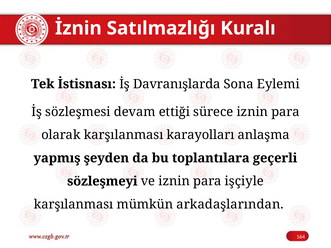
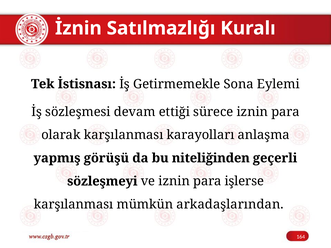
Davranışlarda: Davranışlarda -> Getirmemekle (177, 84)
şeyden: şeyden -> görüşü (106, 158)
toplantılara: toplantılara -> niteliğinden (211, 158)
işçiyle: işçiyle -> işlerse (244, 181)
